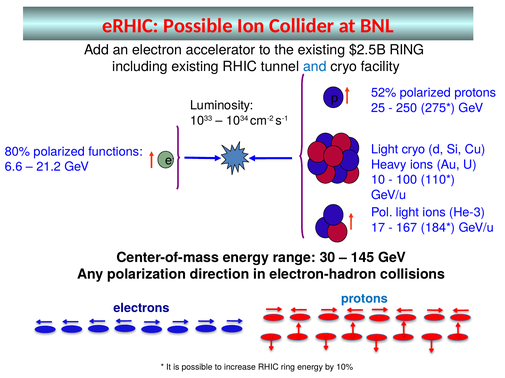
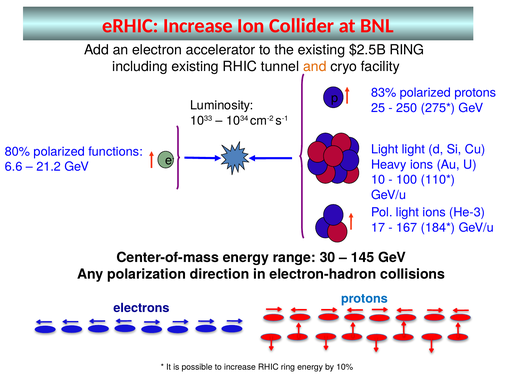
eRHIC Possible: Possible -> Increase (198, 26)
and colour: blue -> orange (315, 67)
52%: 52% -> 83% (384, 93)
Light cryo: cryo -> light (413, 150)
